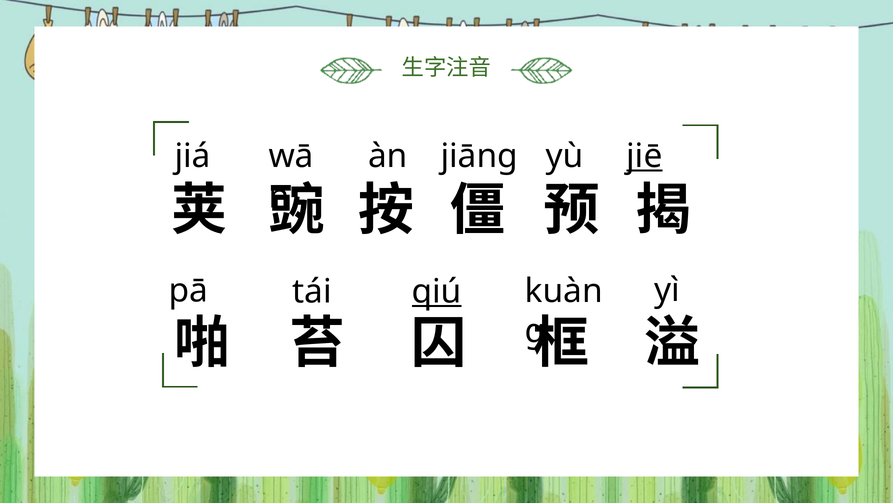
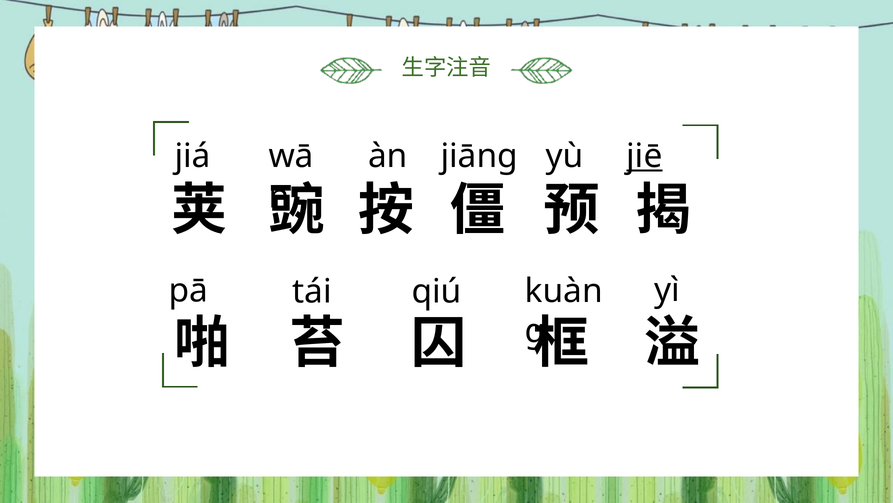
qiú underline: present -> none (437, 291)
